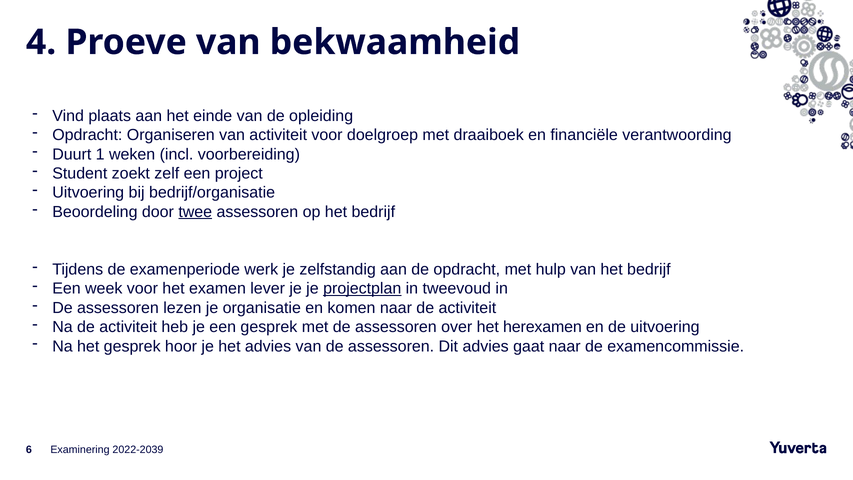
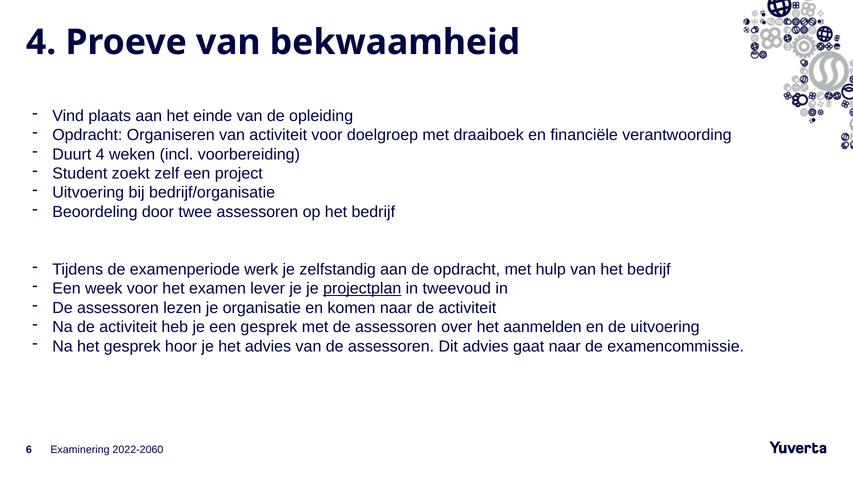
Duurt 1: 1 -> 4 (100, 154)
twee underline: present -> none (195, 212)
herexamen: herexamen -> aanmelden (542, 327)
2022-2039: 2022-2039 -> 2022-2060 (138, 450)
